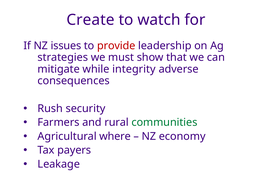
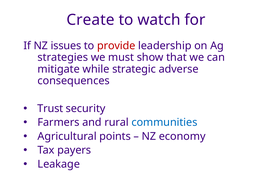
integrity: integrity -> strategic (134, 69)
Rush: Rush -> Trust (50, 109)
communities colour: green -> blue (164, 123)
where: where -> points (115, 137)
